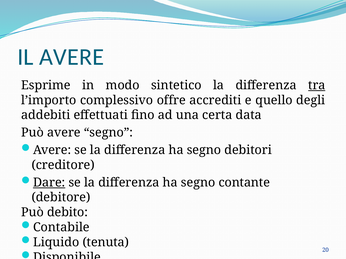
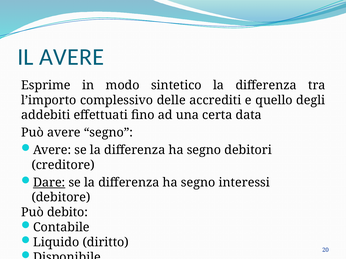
tra underline: present -> none (317, 85)
offre: offre -> delle (171, 100)
contante: contante -> interessi (244, 183)
tenuta: tenuta -> diritto (106, 243)
